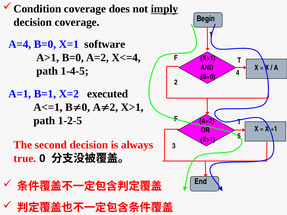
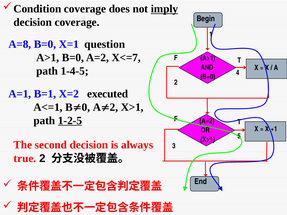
A=4: A=4 -> A=8 (20, 44)
software: software -> question (105, 44)
X<=4: X<=4 -> X<=7 (126, 58)
1-2-5 underline: none -> present (70, 121)
true 0: 0 -> 2 (42, 159)
